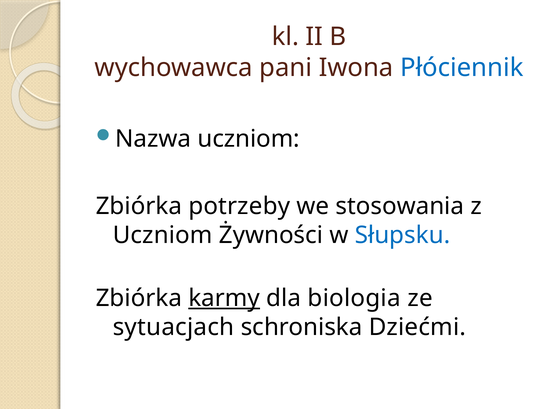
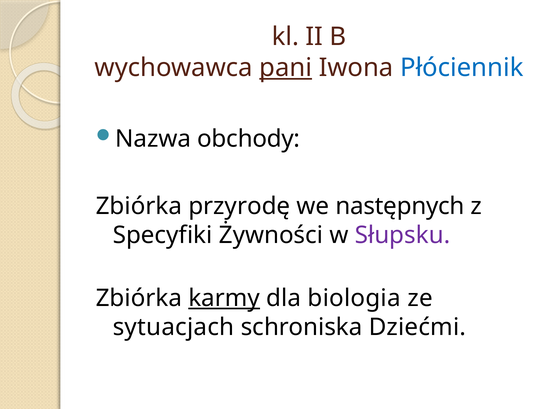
pani underline: none -> present (286, 68)
Nazwa uczniom: uczniom -> obchody (249, 139)
potrzeby: potrzeby -> przyrodę (239, 206)
stosowania: stosowania -> następnych (400, 206)
Uczniom: Uczniom -> Specyfiki (163, 235)
Słupsku colour: blue -> purple (403, 235)
